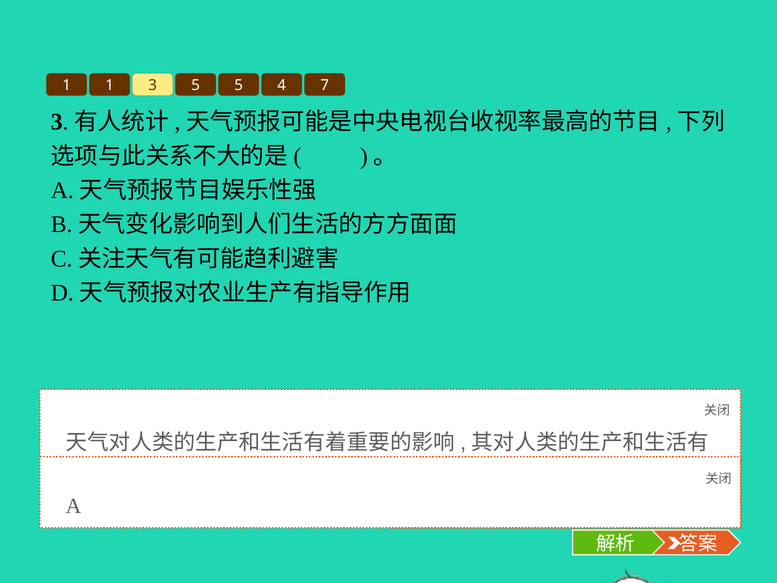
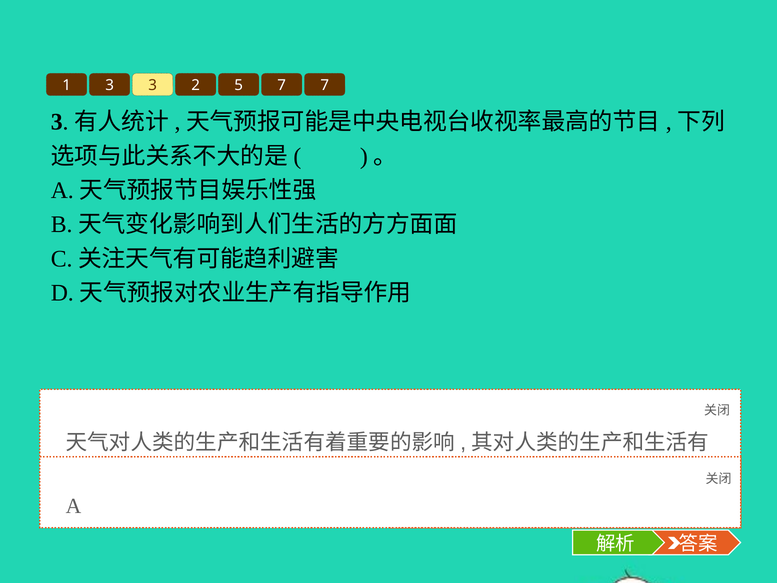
1 1: 1 -> 3 (110, 85)
3 5: 5 -> 2 (196, 85)
5 4: 4 -> 7 (282, 85)
